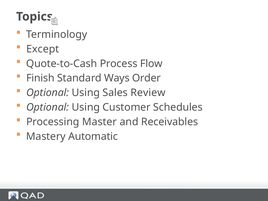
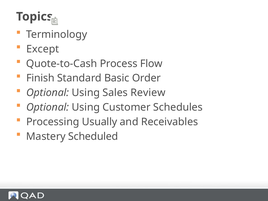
Ways: Ways -> Basic (117, 78)
Master: Master -> Usually (100, 122)
Automatic: Automatic -> Scheduled (93, 136)
